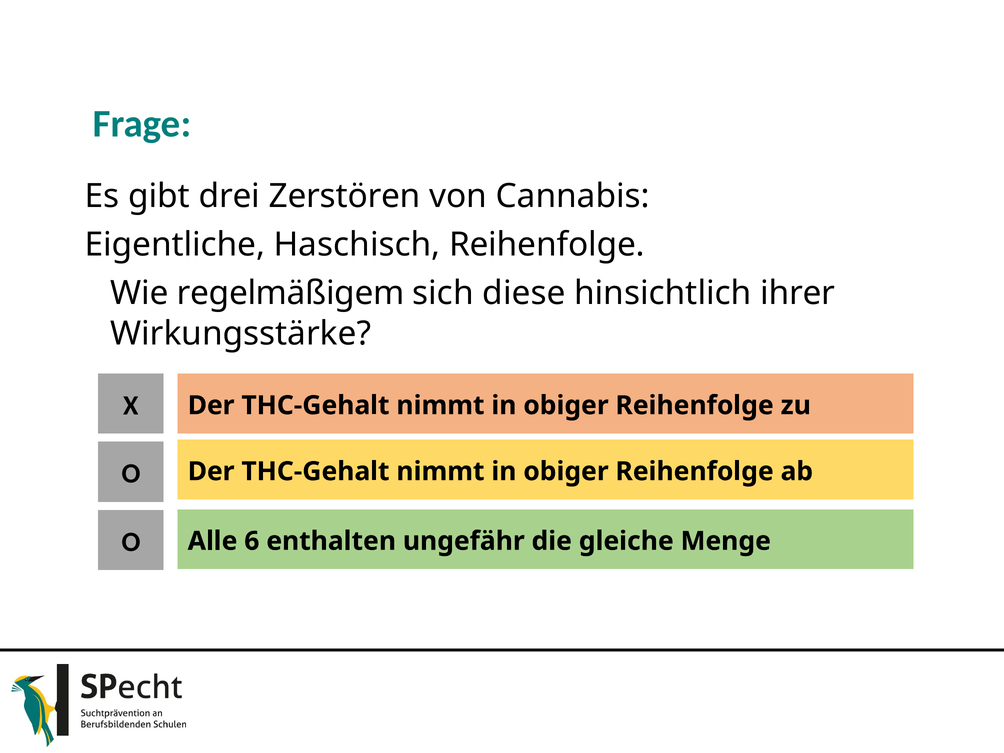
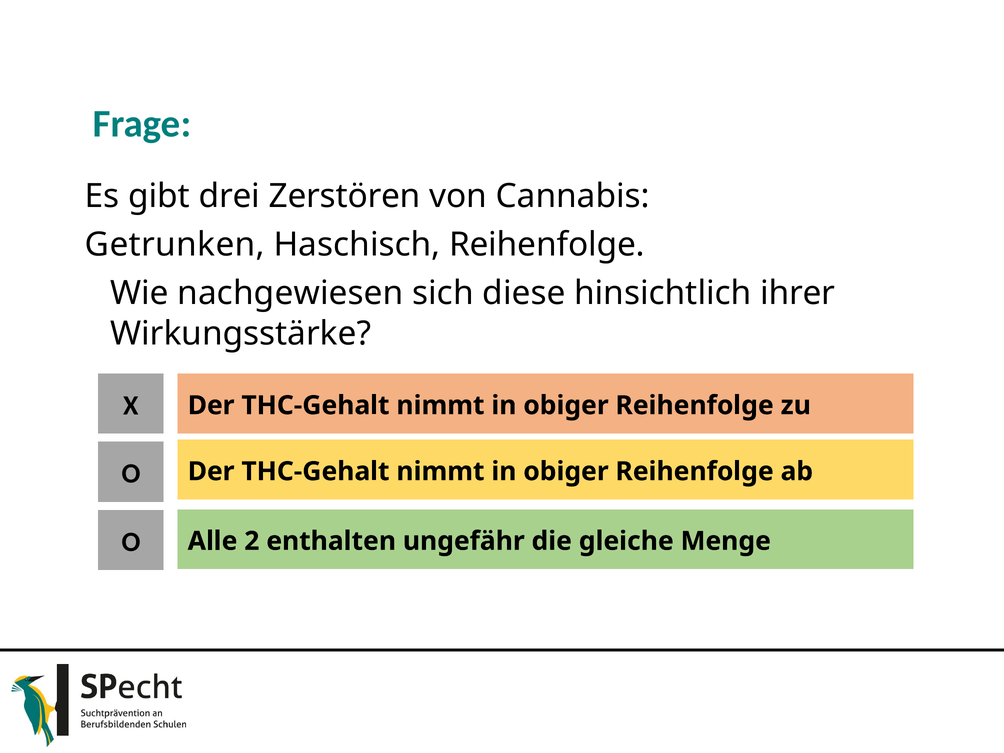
Eigentliche: Eigentliche -> Getrunken (175, 245)
regelmäßigem: regelmäßigem -> nachgewiesen (290, 293)
6: 6 -> 2 (252, 541)
